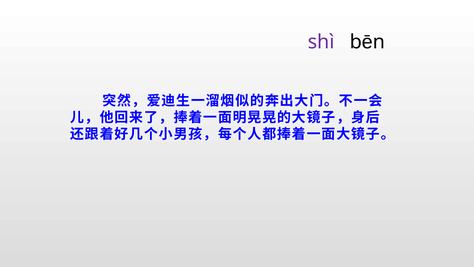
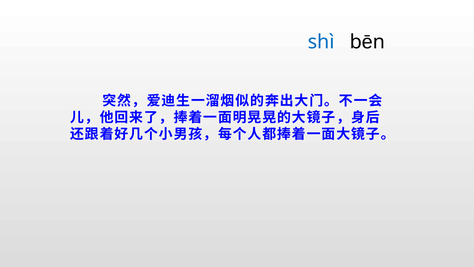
shì colour: purple -> blue (321, 42)
